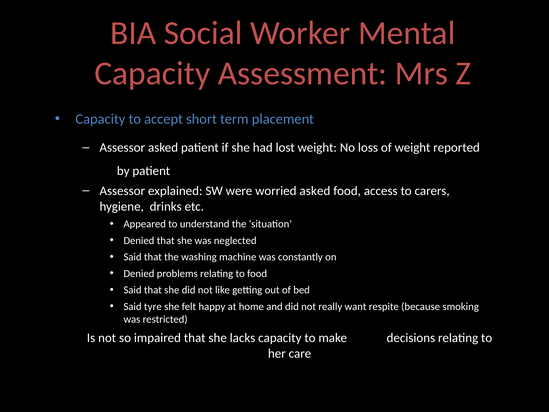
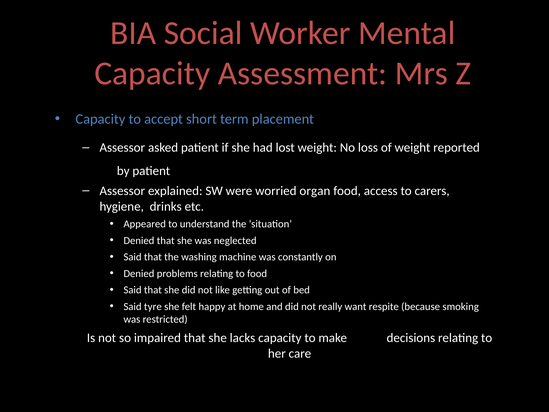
worried asked: asked -> organ (315, 191)
